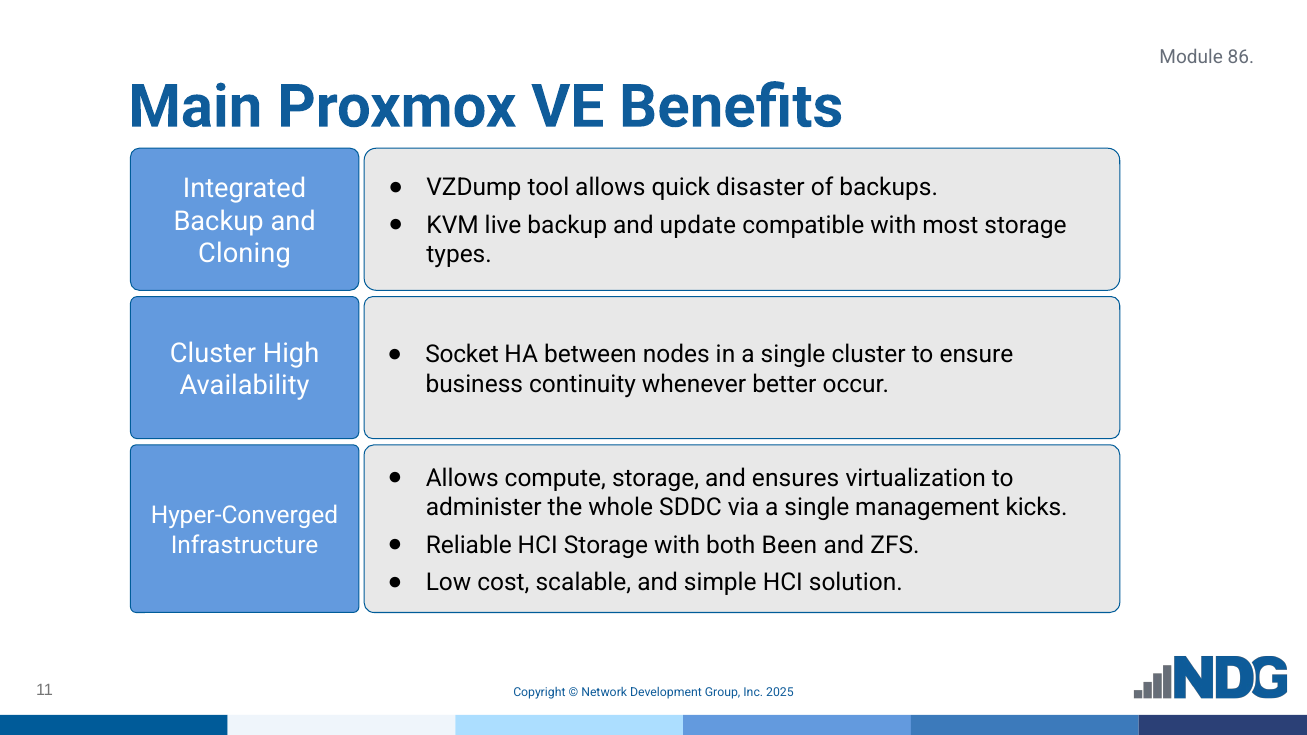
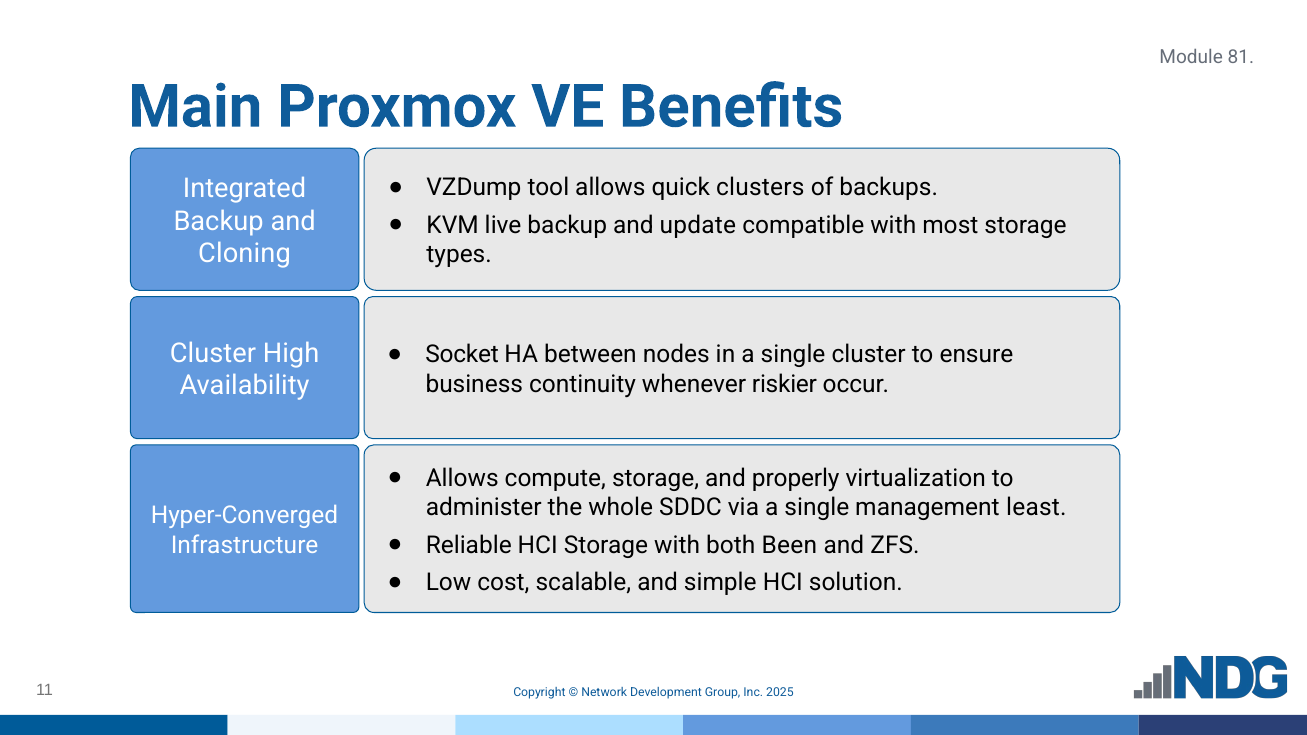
86: 86 -> 81 (1241, 57)
disaster: disaster -> clusters (760, 187)
better: better -> riskier (784, 384)
ensures: ensures -> properly (796, 478)
kicks: kicks -> least (1036, 508)
